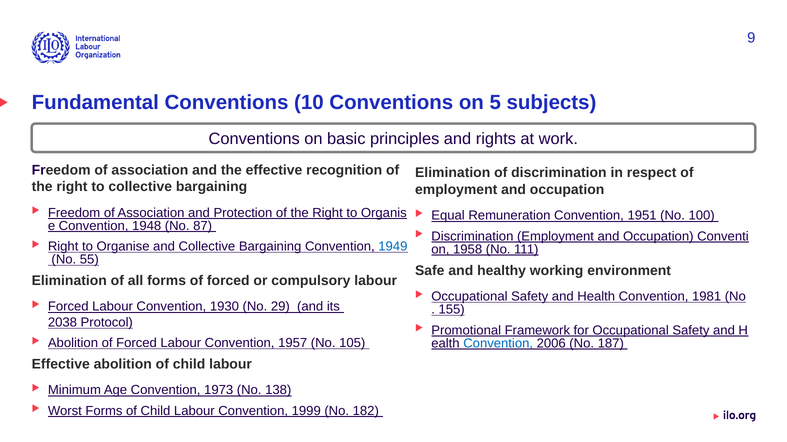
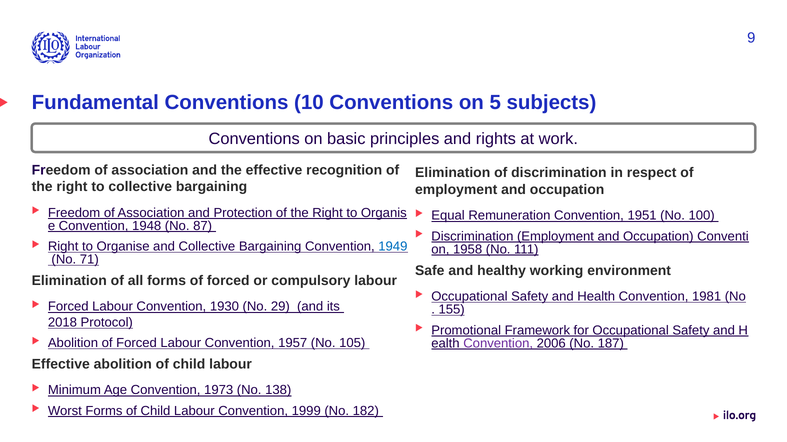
55: 55 -> 71 (89, 260)
2038: 2038 -> 2018 (62, 323)
Convention colour: blue -> purple (498, 344)
